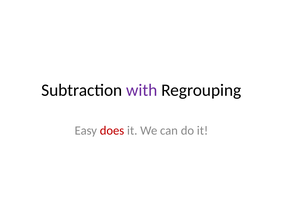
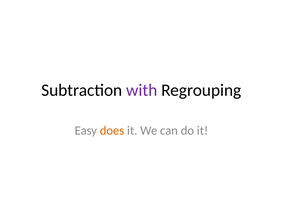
does colour: red -> orange (112, 130)
